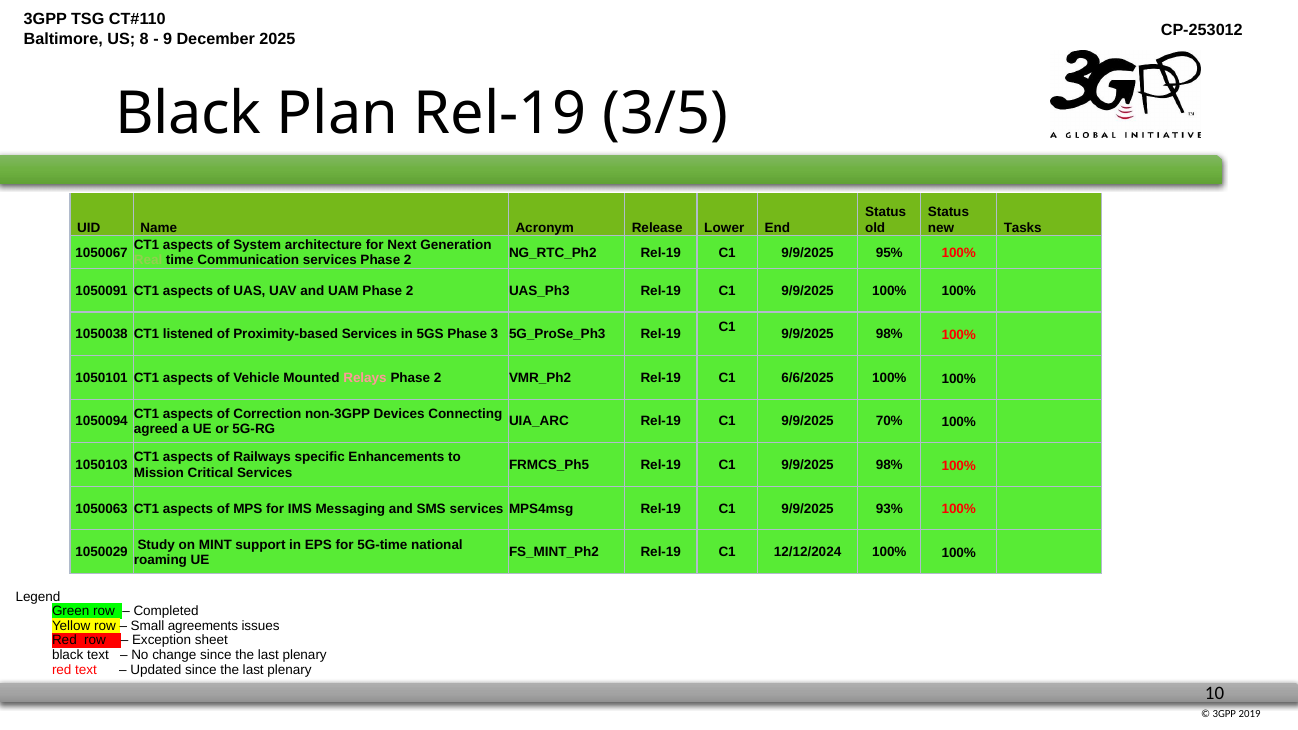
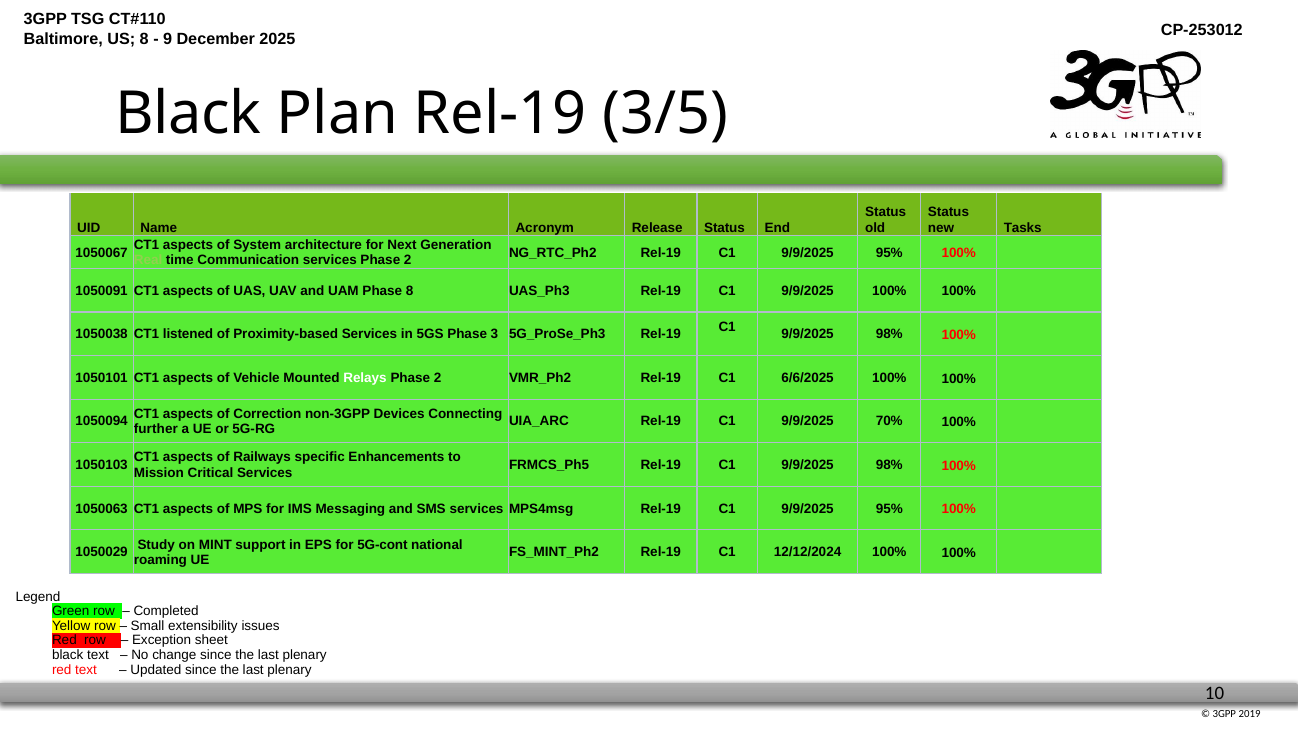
Release Lower: Lower -> Status (724, 228)
UAM Phase 2: 2 -> 8 (410, 291)
Relays colour: pink -> white (365, 378)
agreed: agreed -> further (156, 429)
93%: 93% -> 95% (889, 509)
5G-time: 5G-time -> 5G-cont (382, 545)
agreements: agreements -> extensibility (203, 626)
